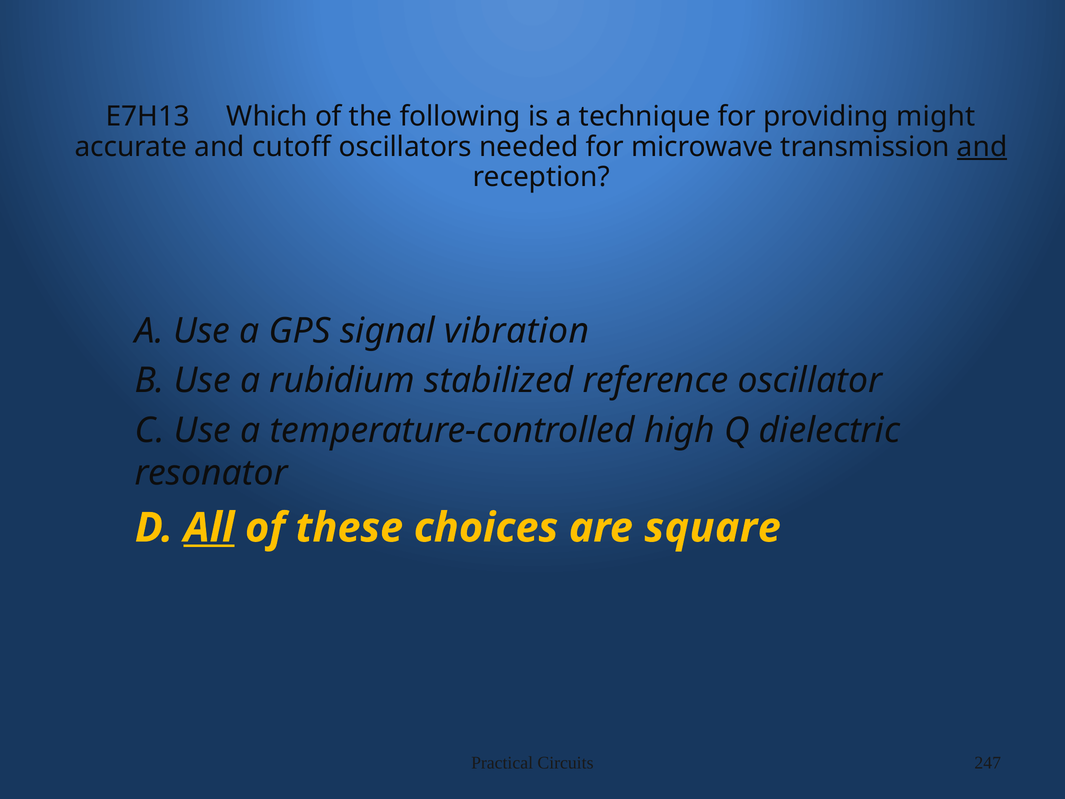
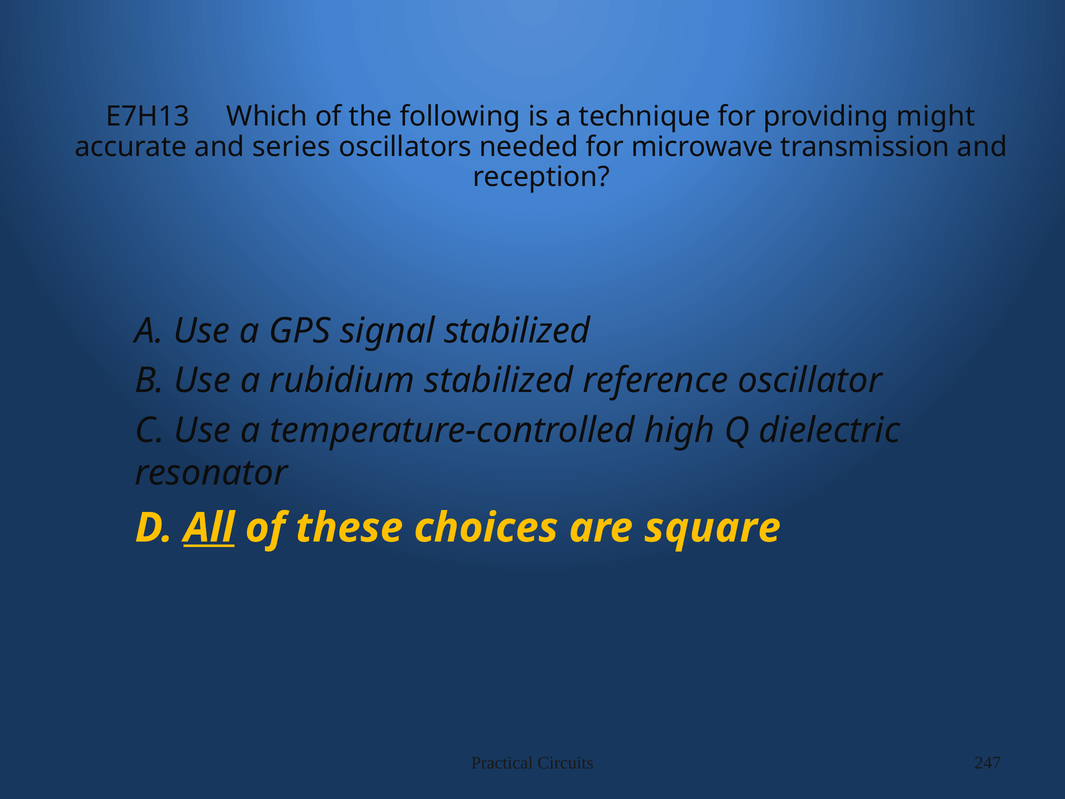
cutoff: cutoff -> series (292, 147)
and underline: present -> none (982, 147)
signal vibration: vibration -> stabilized (517, 331)
